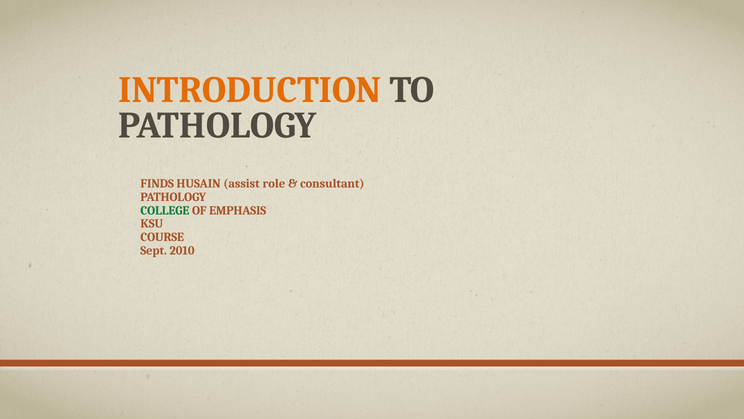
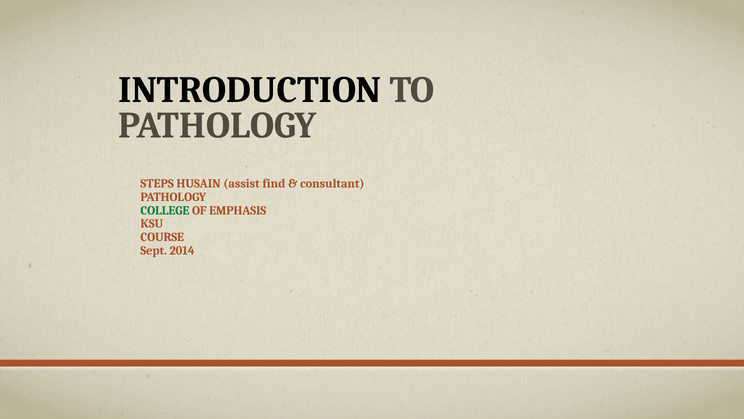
INTRODUCTION colour: orange -> black (250, 90)
FINDS: FINDS -> STEPS (157, 183)
role: role -> find (274, 183)
2010: 2010 -> 2014 (182, 250)
